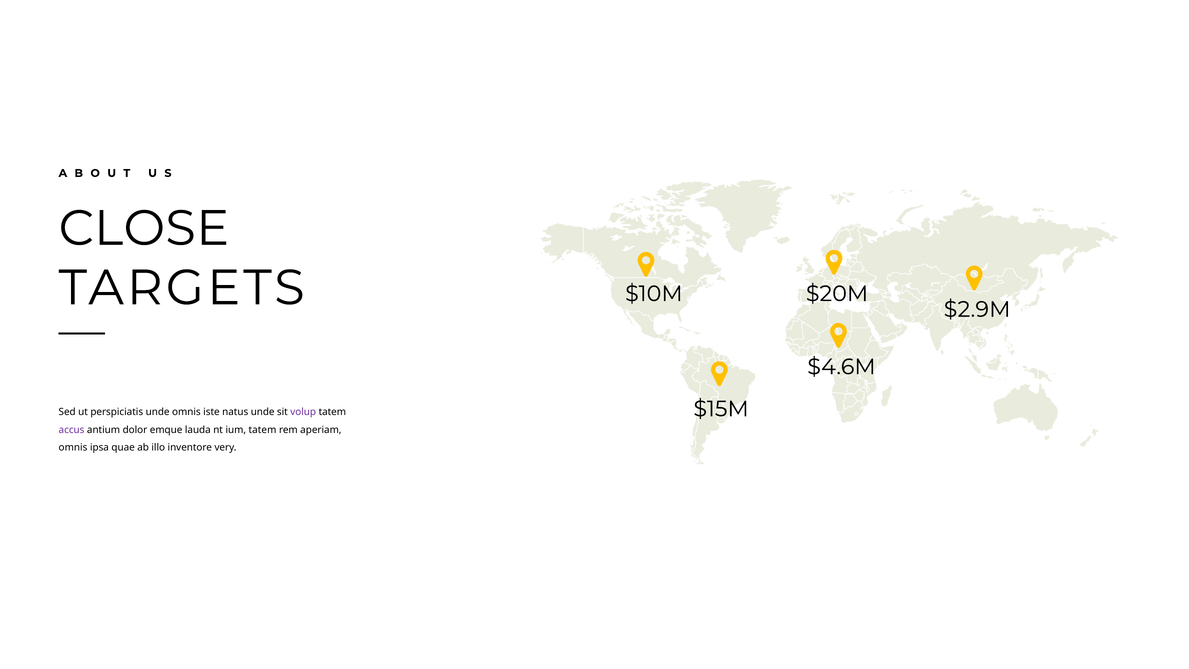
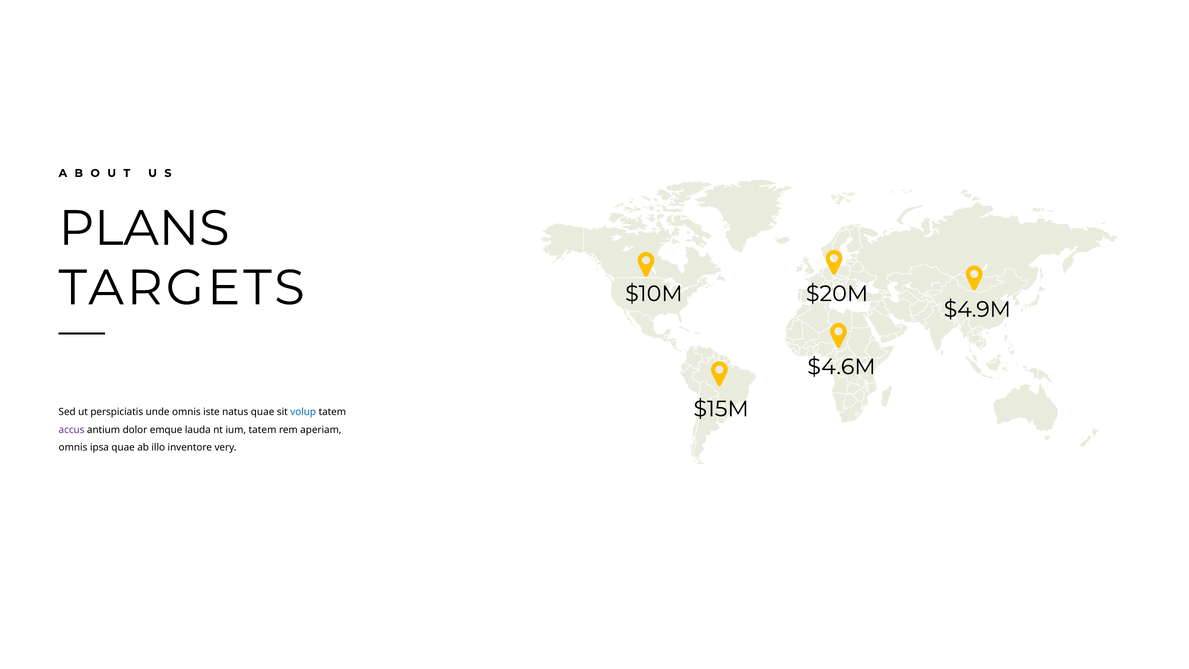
CLOSE: CLOSE -> PLANS (144, 228)
$2.9M: $2.9M -> $4.9M (977, 309)
natus unde: unde -> quae (263, 412)
volup colour: purple -> blue (303, 412)
